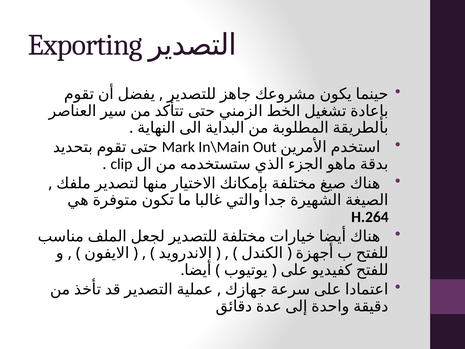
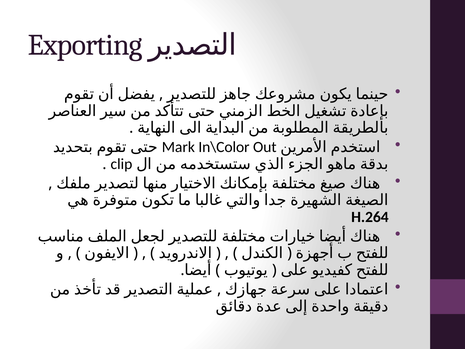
In\Main: In\Main -> In\Color (224, 147)
